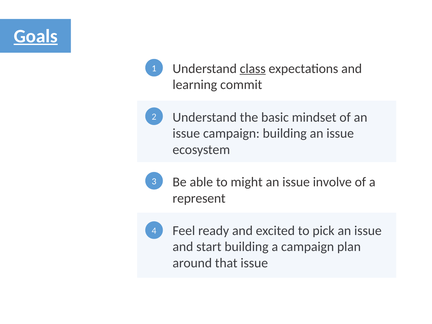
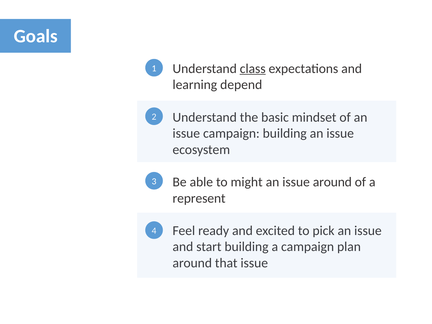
Goals underline: present -> none (36, 36)
commit: commit -> depend (241, 85)
issue involve: involve -> around (332, 182)
